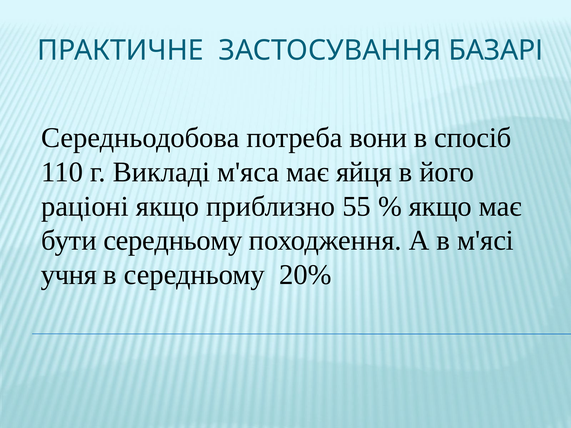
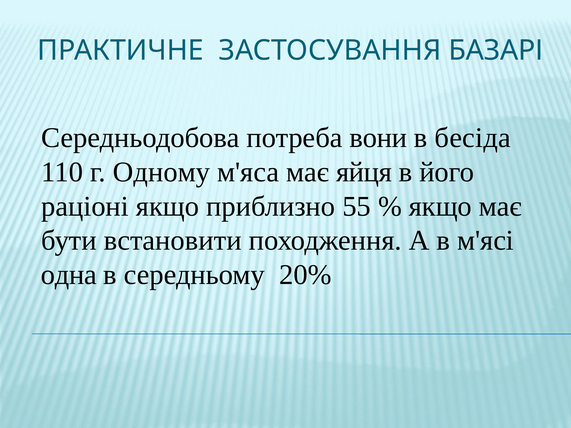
спосіб: спосіб -> бесіда (473, 138)
Викладі: Викладі -> Одному (161, 172)
бути середньому: середньому -> встановити (173, 241)
учня: учня -> одна (69, 275)
